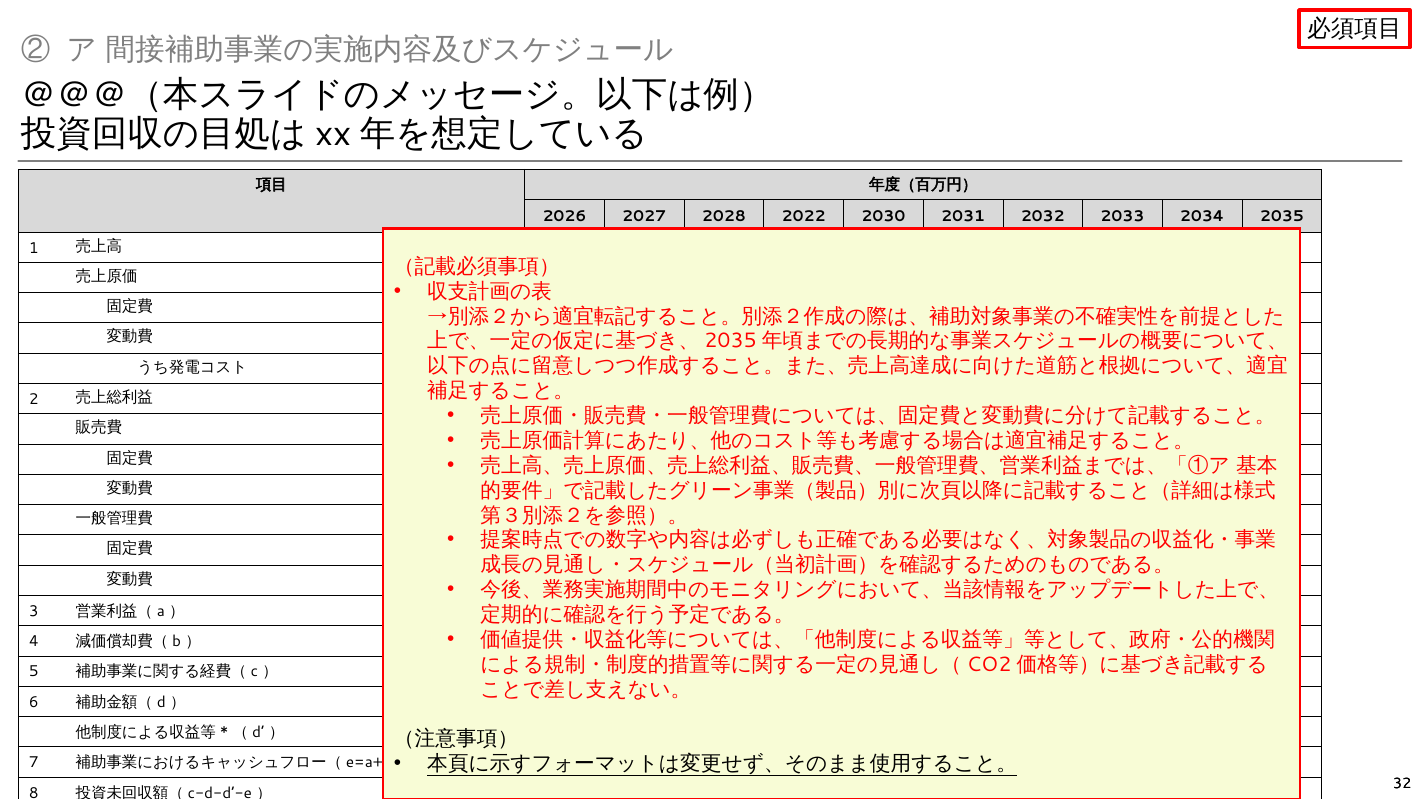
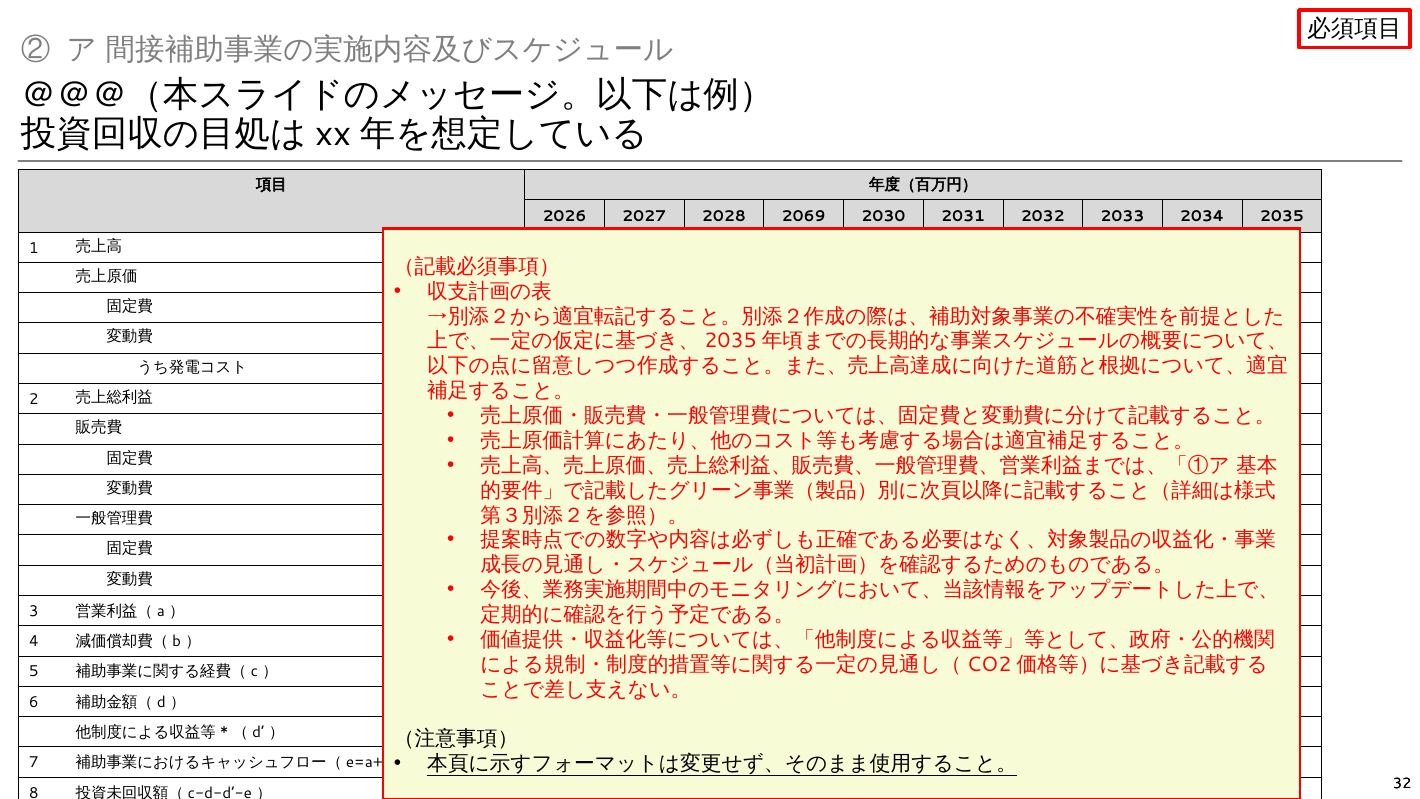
2022: 2022 -> 2069 (804, 216)
